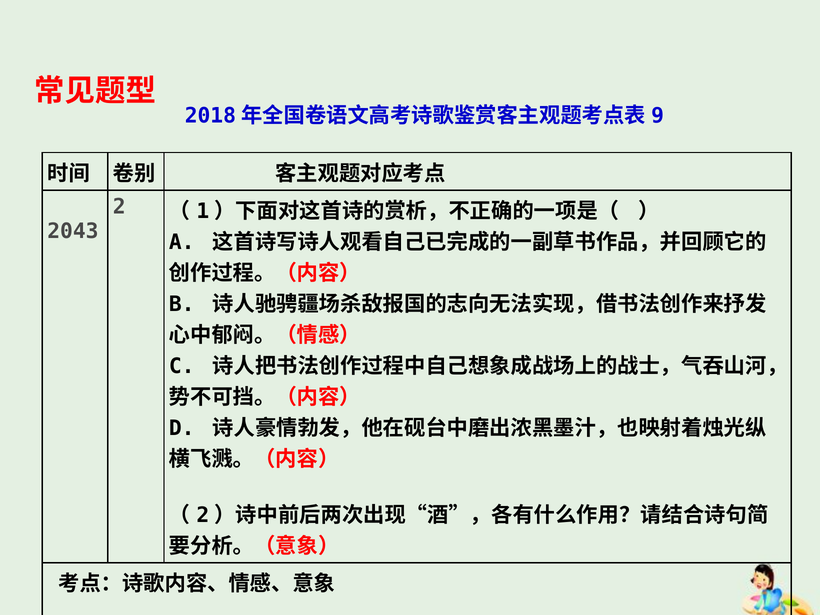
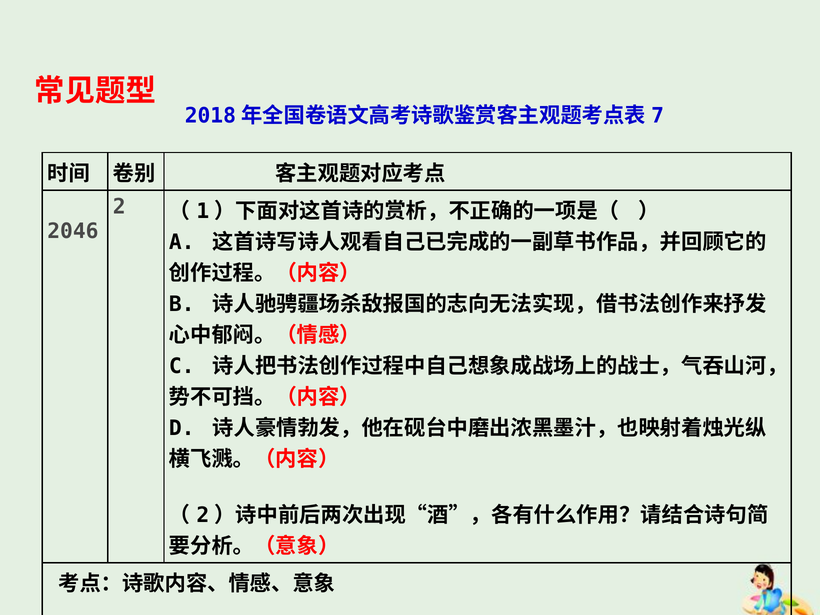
9: 9 -> 7 (658, 116)
2043: 2043 -> 2046 (73, 231)
